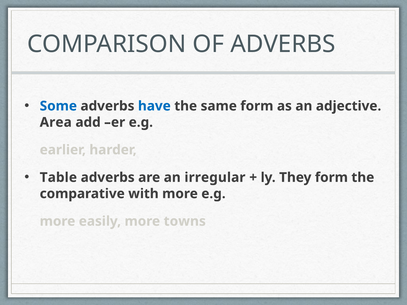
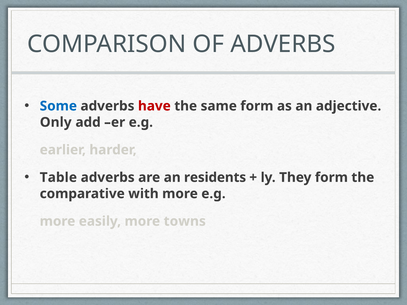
have colour: blue -> red (154, 106)
Area: Area -> Only (56, 122)
irregular: irregular -> residents (215, 178)
